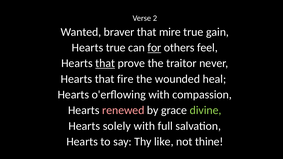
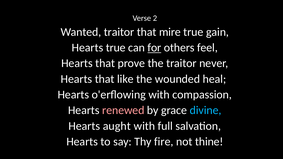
Wanted braver: braver -> traitor (119, 32)
that underline: present -> none (105, 63)
fire: fire -> like (125, 79)
divine colour: light green -> light blue (206, 110)
solely: solely -> aught (117, 126)
like: like -> fire (164, 142)
